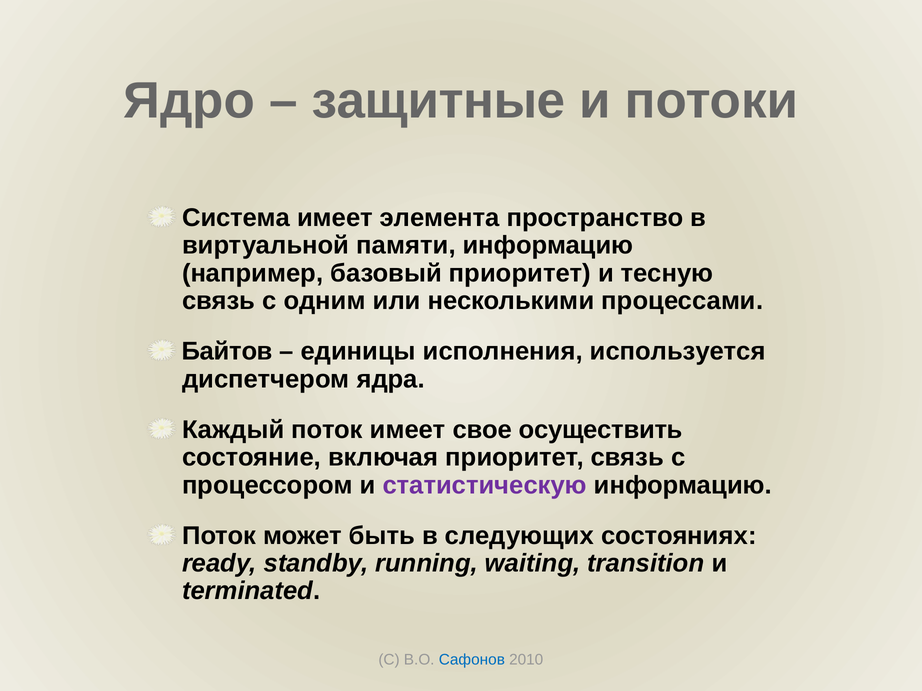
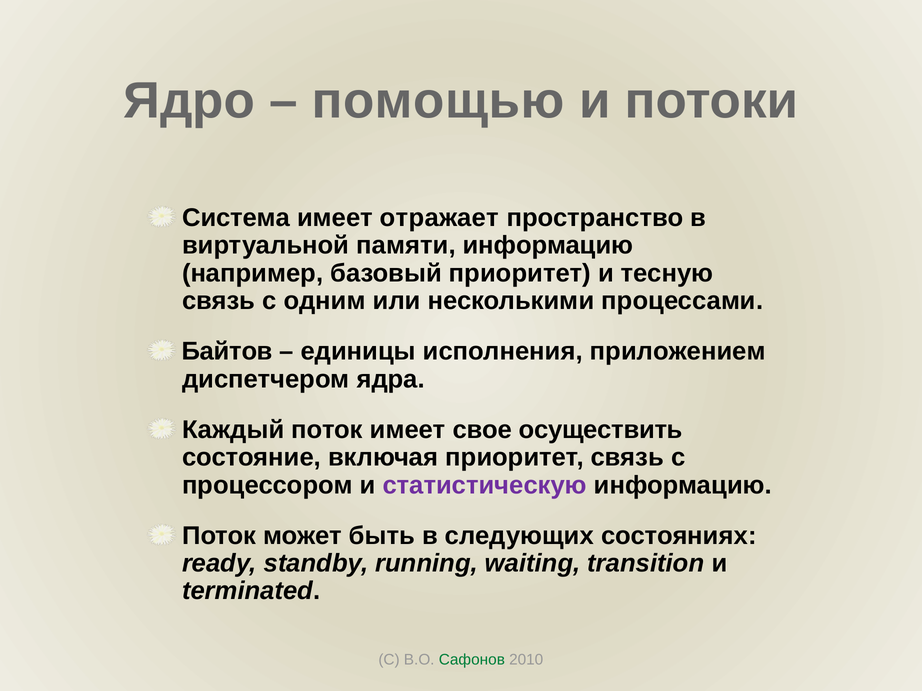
защитные: защитные -> помощью (438, 101)
элемента: элемента -> отражает (439, 218)
используется: используется -> приложением (678, 352)
Сафонов colour: blue -> green (472, 660)
